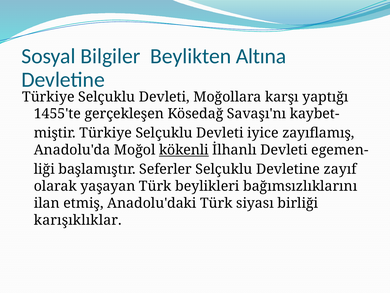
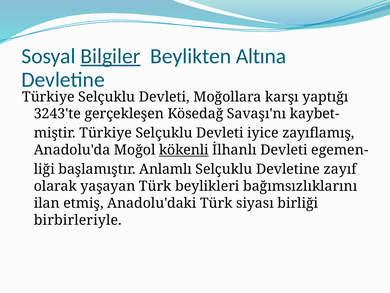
Bilgiler underline: none -> present (110, 56)
1455'te: 1455'te -> 3243'te (57, 114)
Seferler: Seferler -> Anlamlı (166, 169)
karışıklıklar: karışıklıklar -> birbirleriyle (78, 220)
